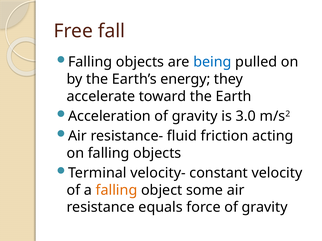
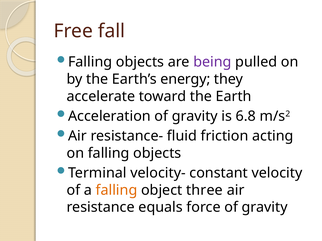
being colour: blue -> purple (212, 62)
3.0: 3.0 -> 6.8 (246, 116)
some: some -> three (204, 190)
